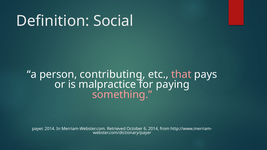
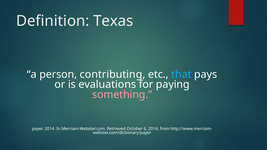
Social: Social -> Texas (113, 21)
that colour: pink -> light blue (181, 74)
malpractice: malpractice -> evaluations (107, 85)
